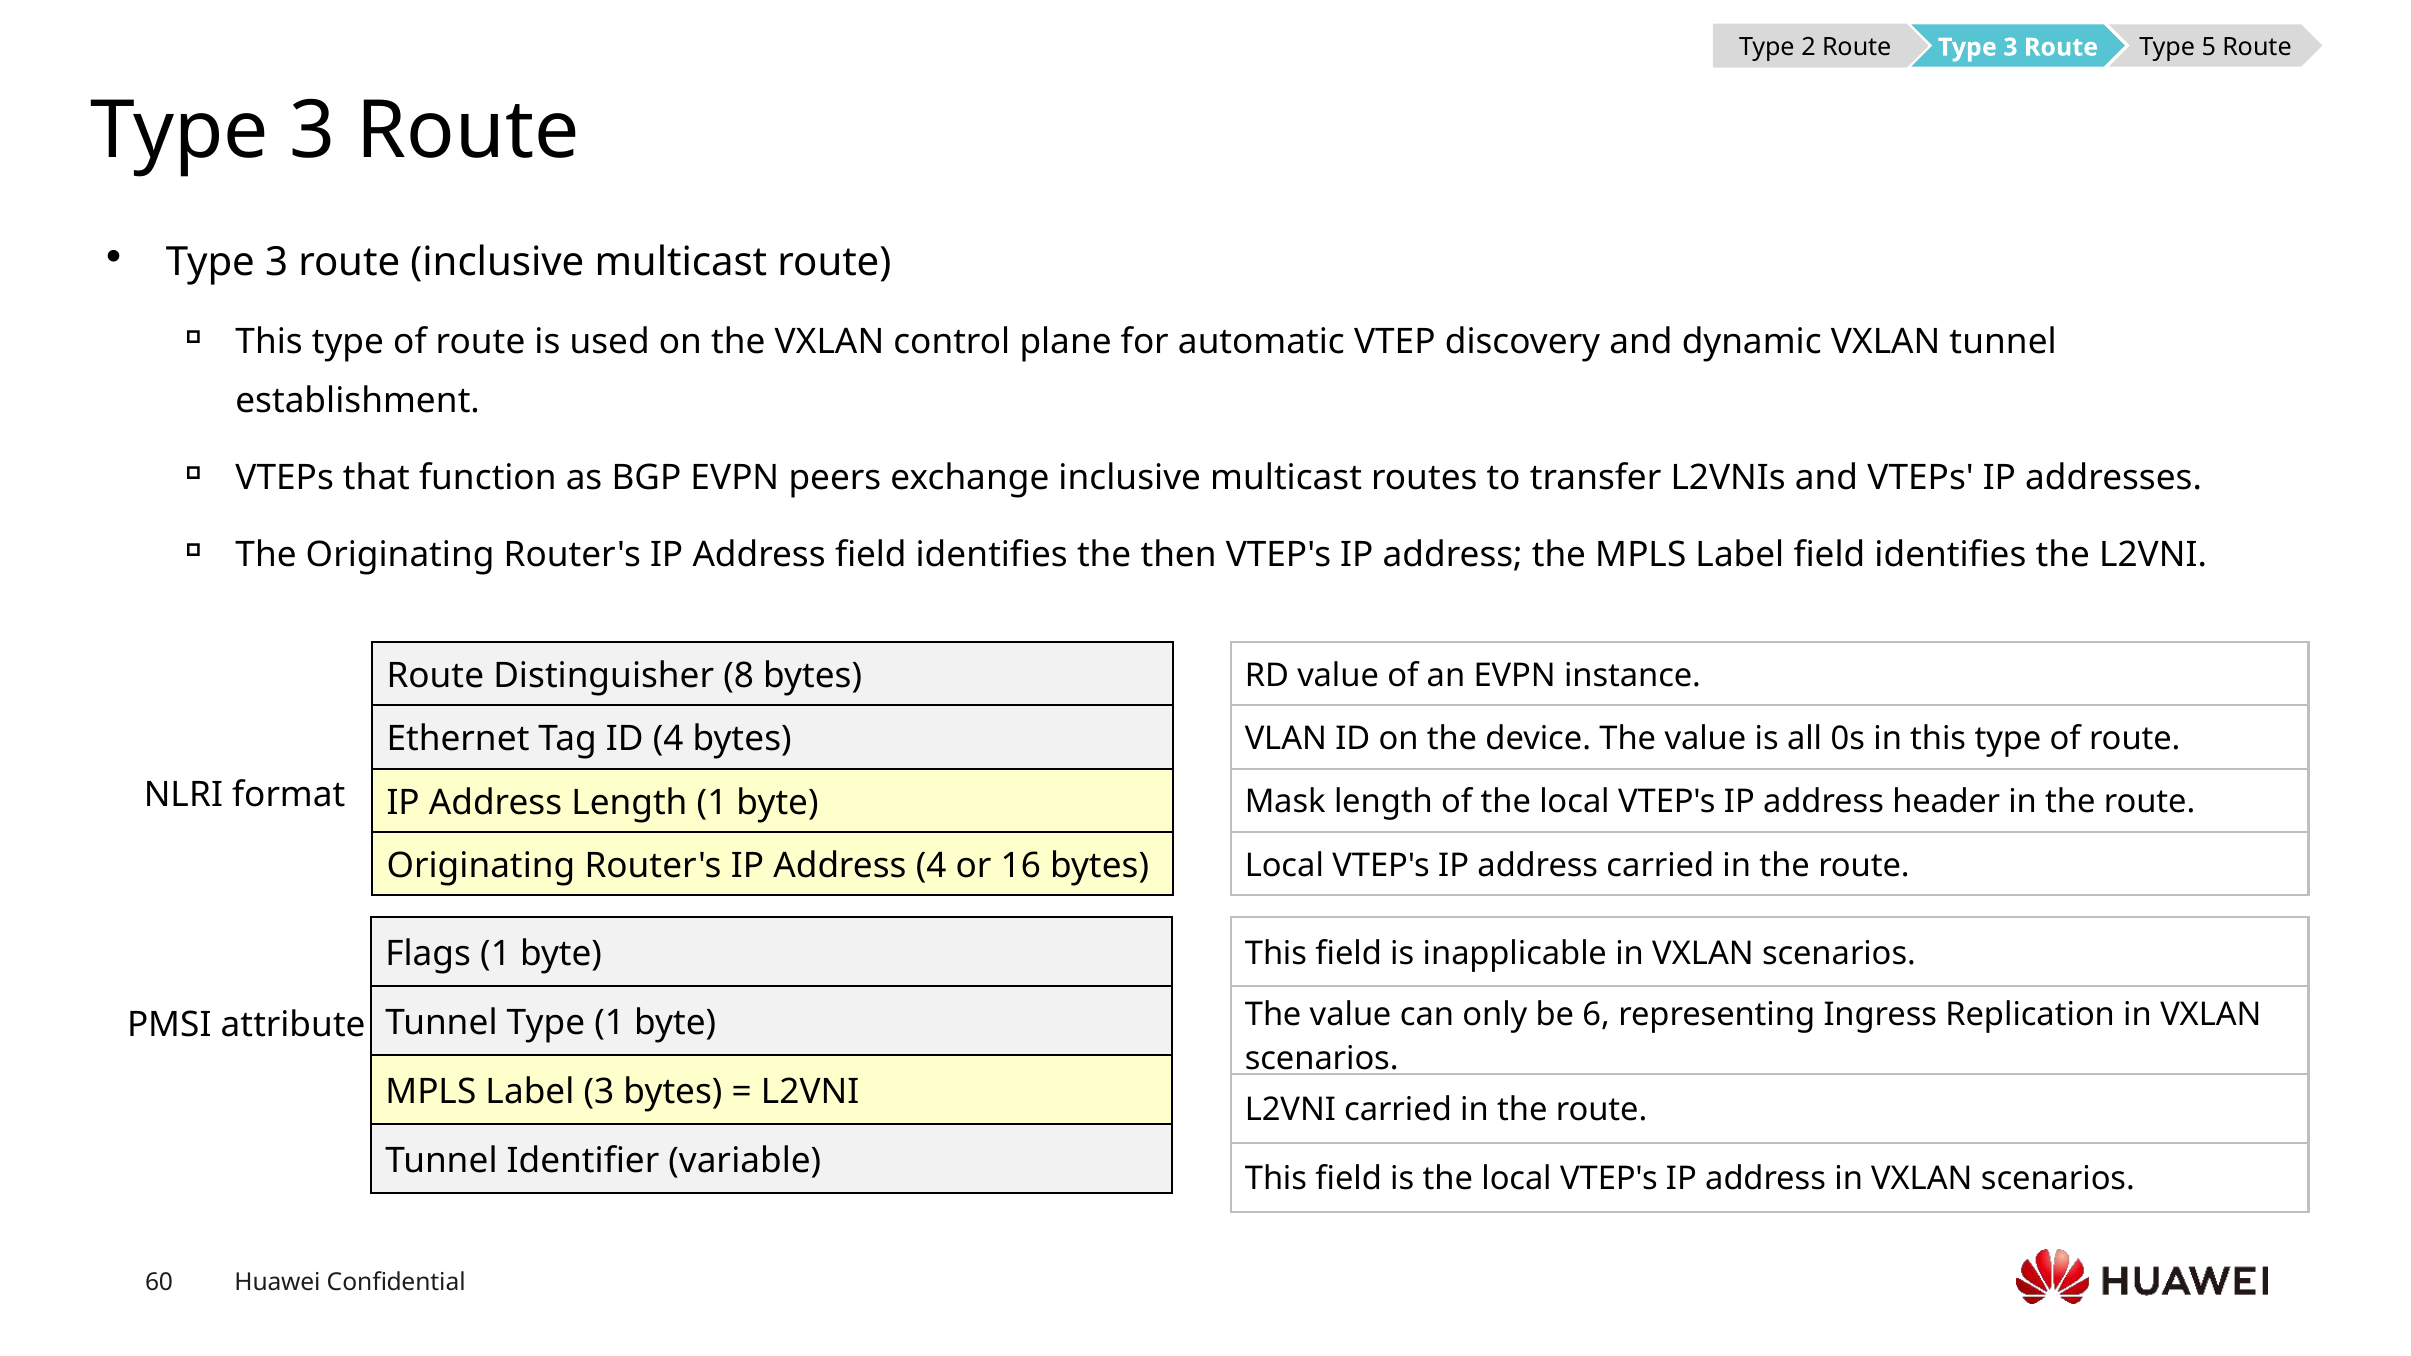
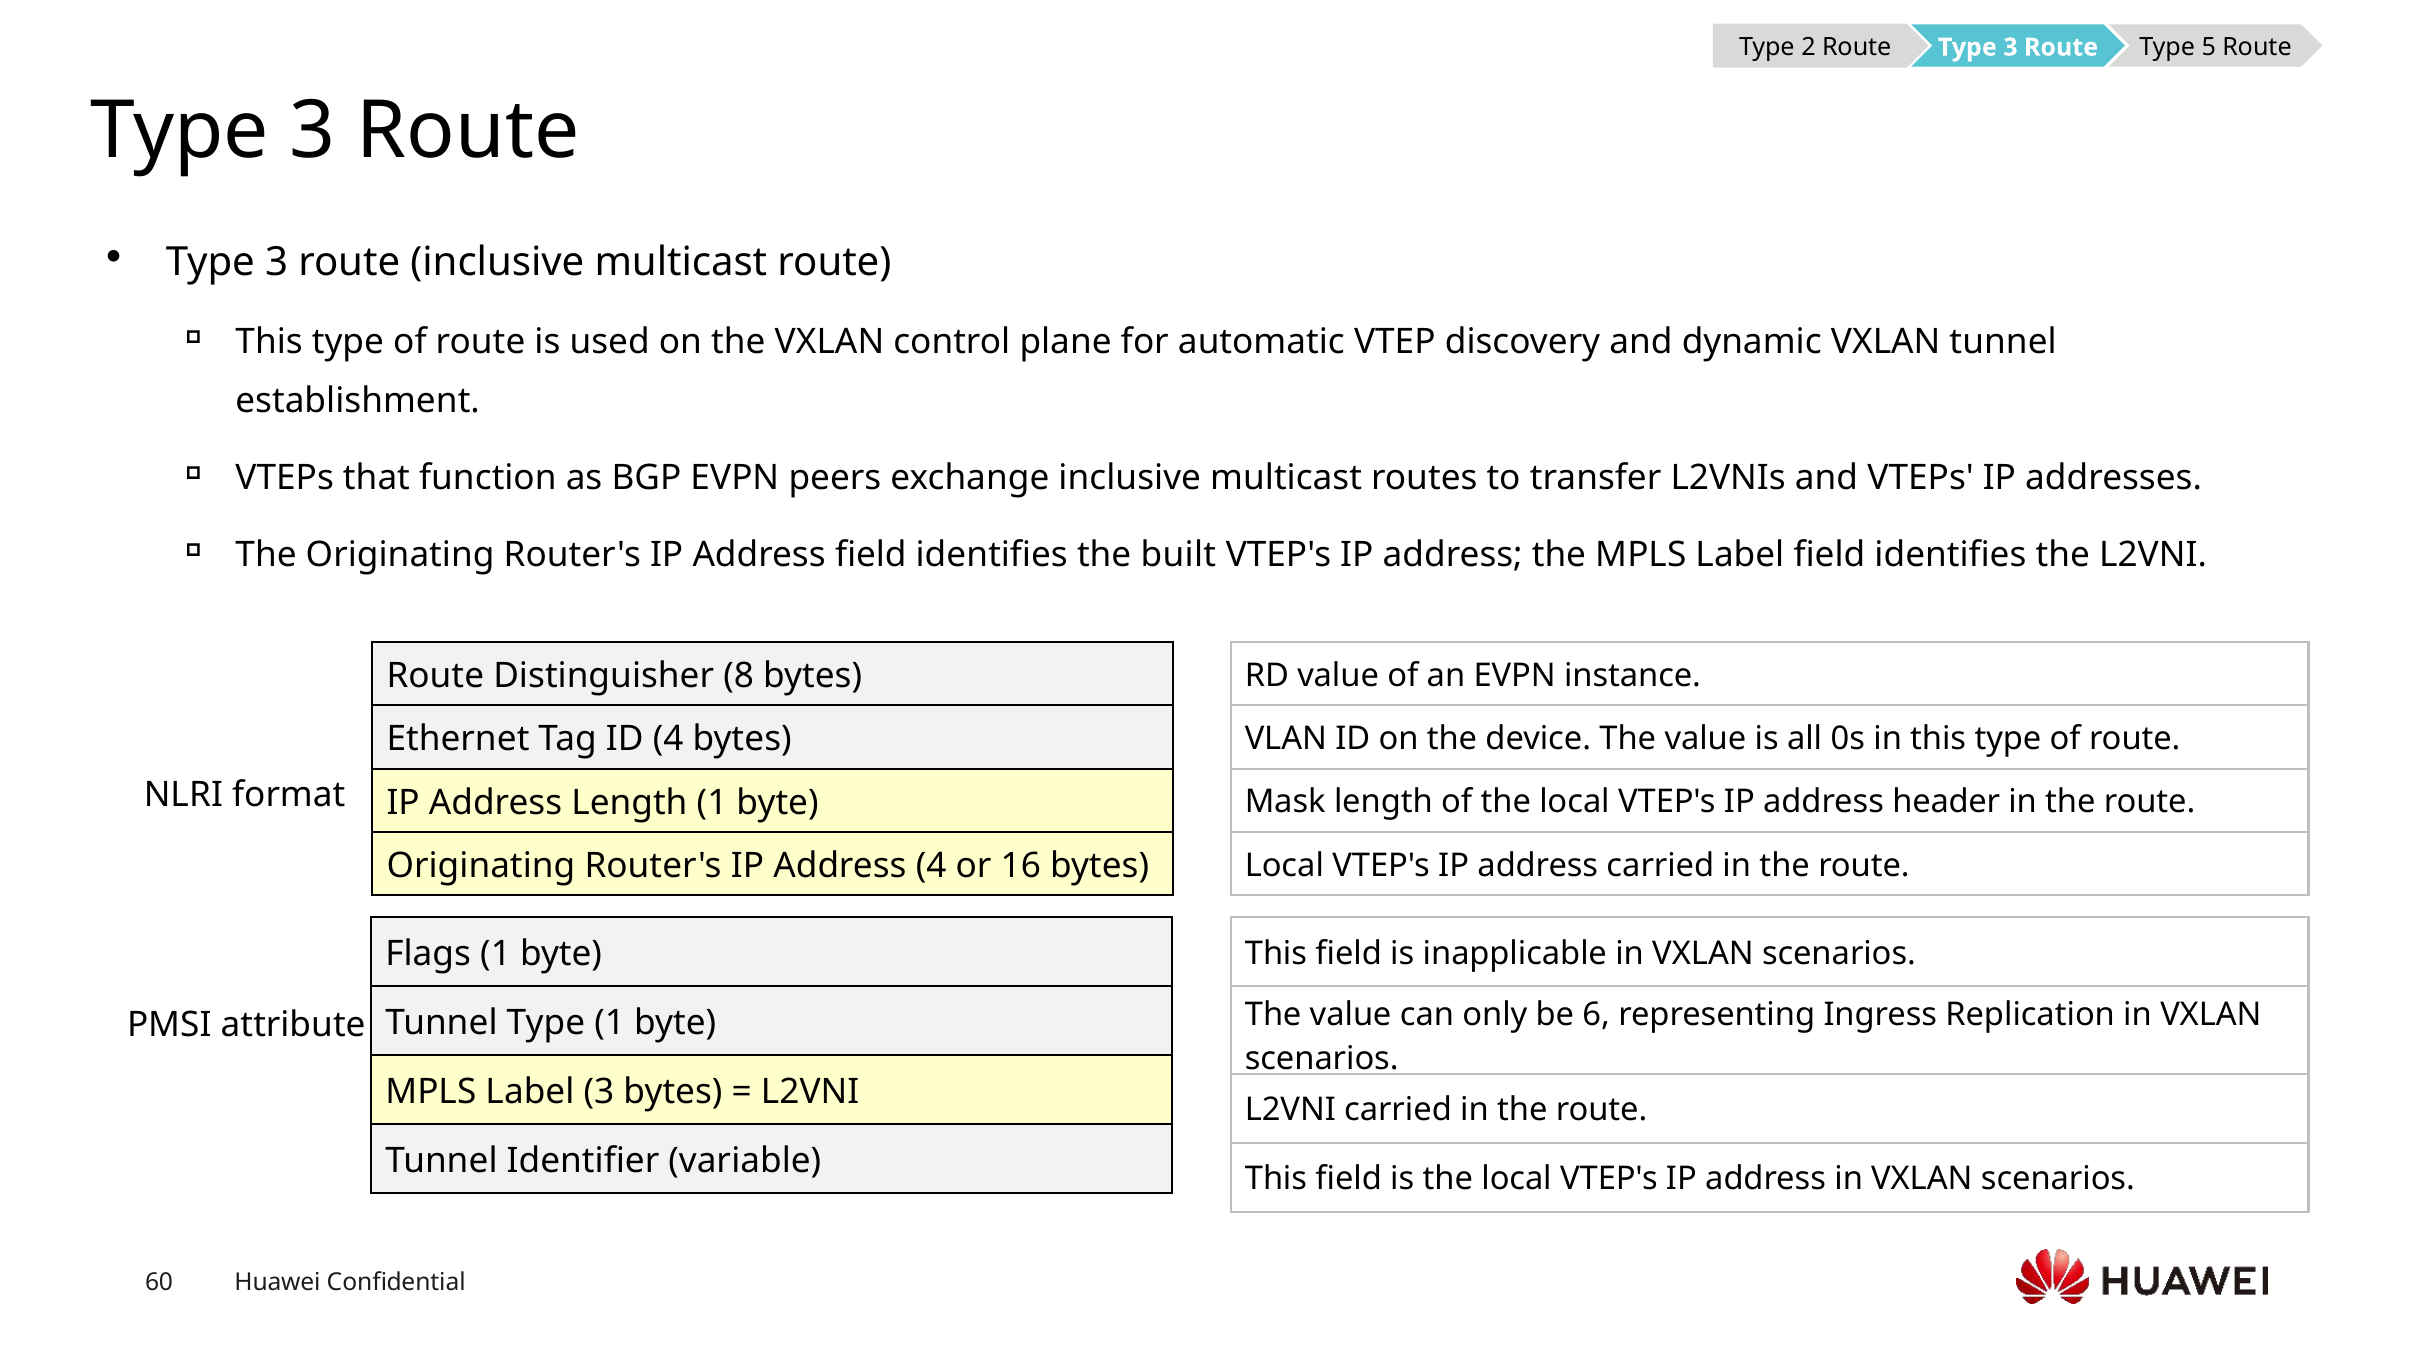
then: then -> built (1178, 555)
